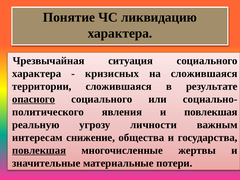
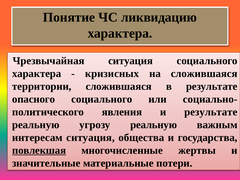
опасного underline: present -> none (34, 99)
и повлекшая: повлекшая -> результате (211, 112)
угрозу личности: личности -> реальную (154, 125)
интересам снижение: снижение -> ситуация (91, 138)
